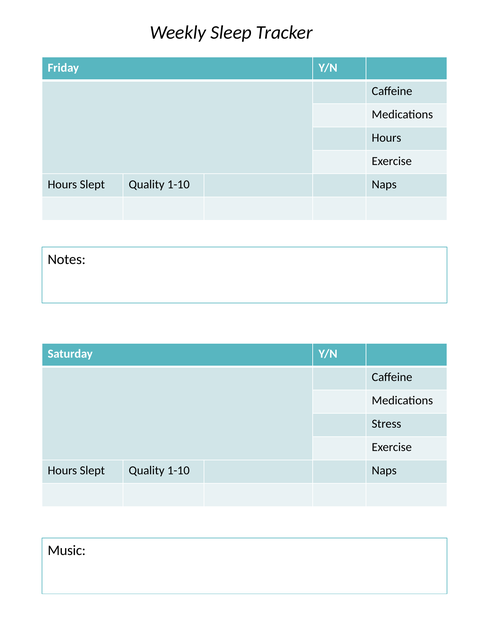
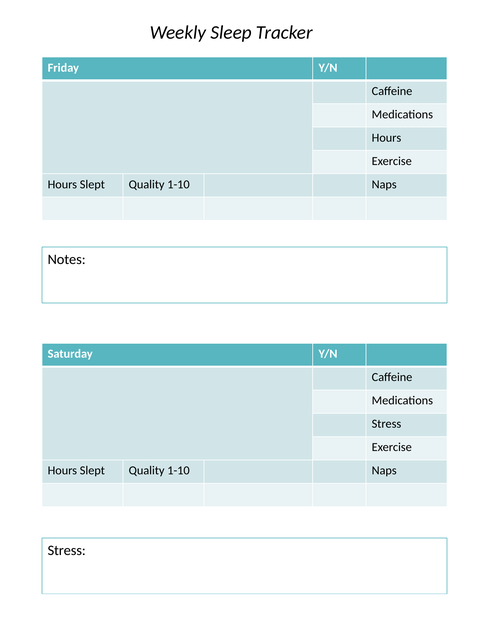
Music: Music -> Stress (67, 550)
